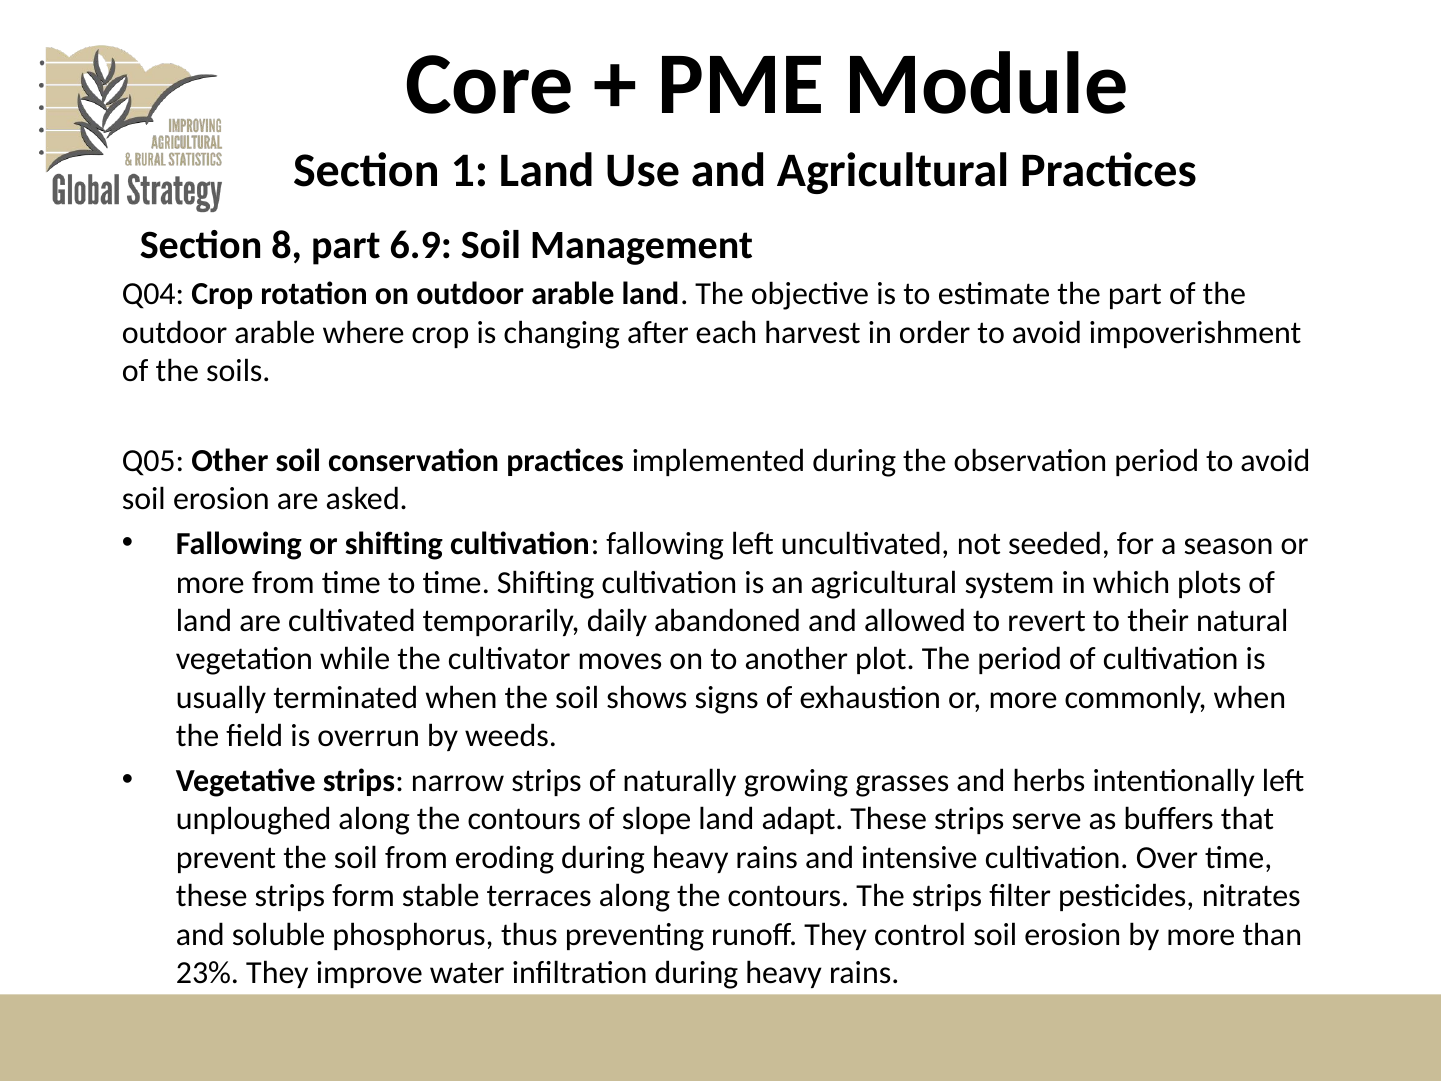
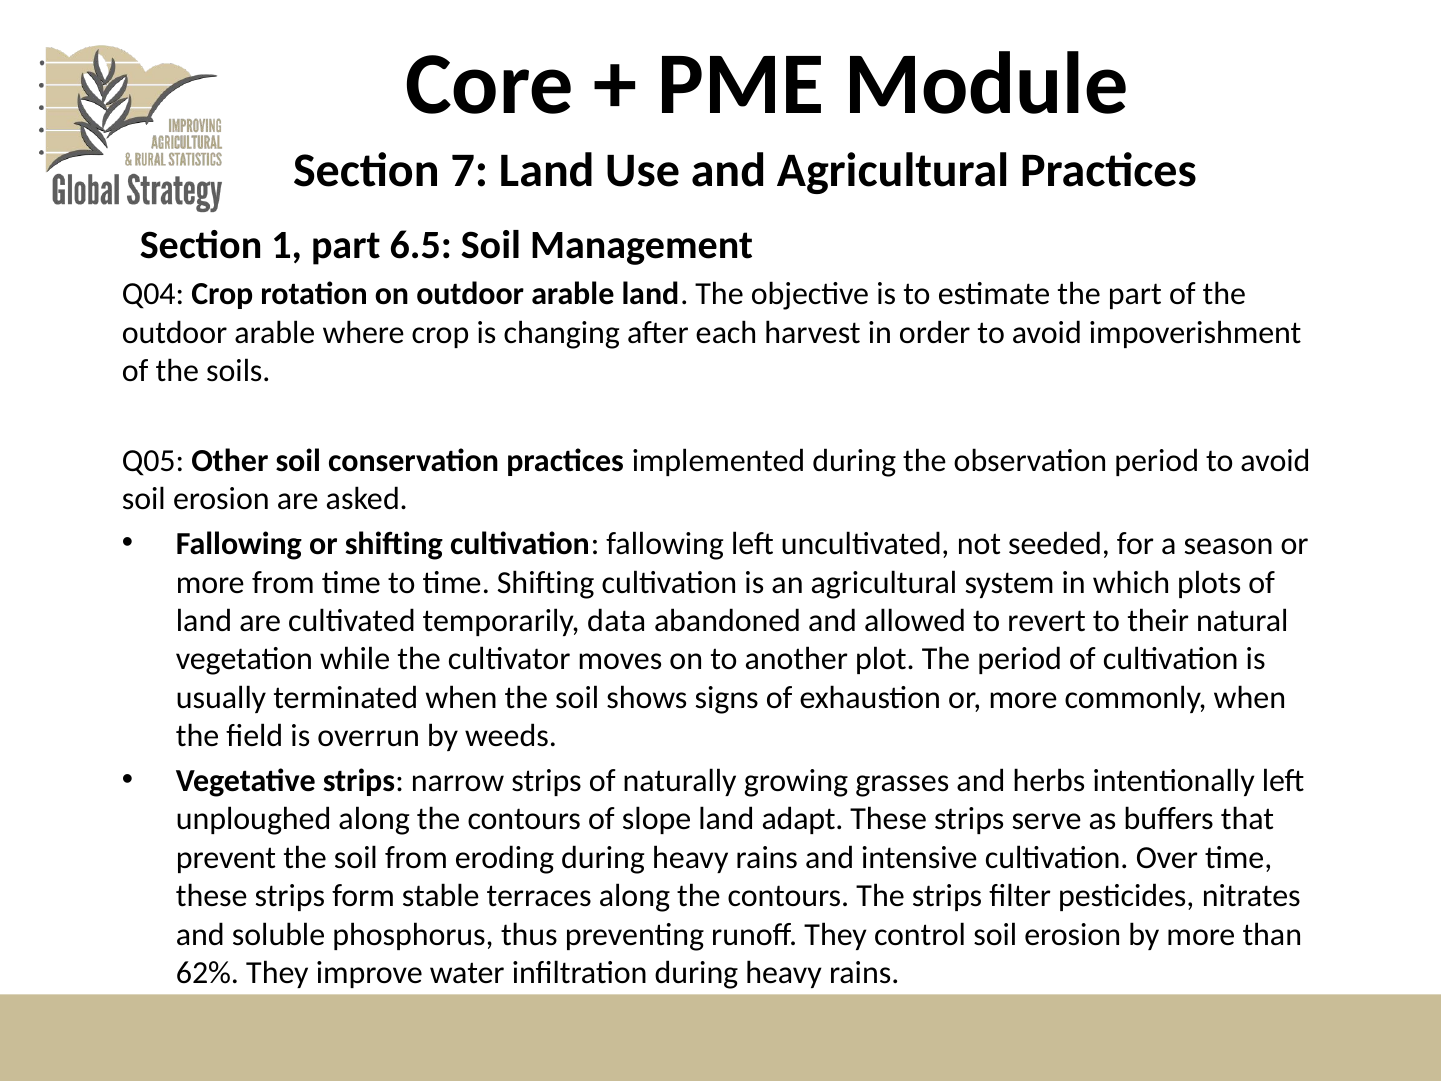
1: 1 -> 7 (469, 171)
8: 8 -> 1 (287, 245)
6.9: 6.9 -> 6.5 (421, 245)
daily: daily -> data (617, 621)
23%: 23% -> 62% (208, 973)
